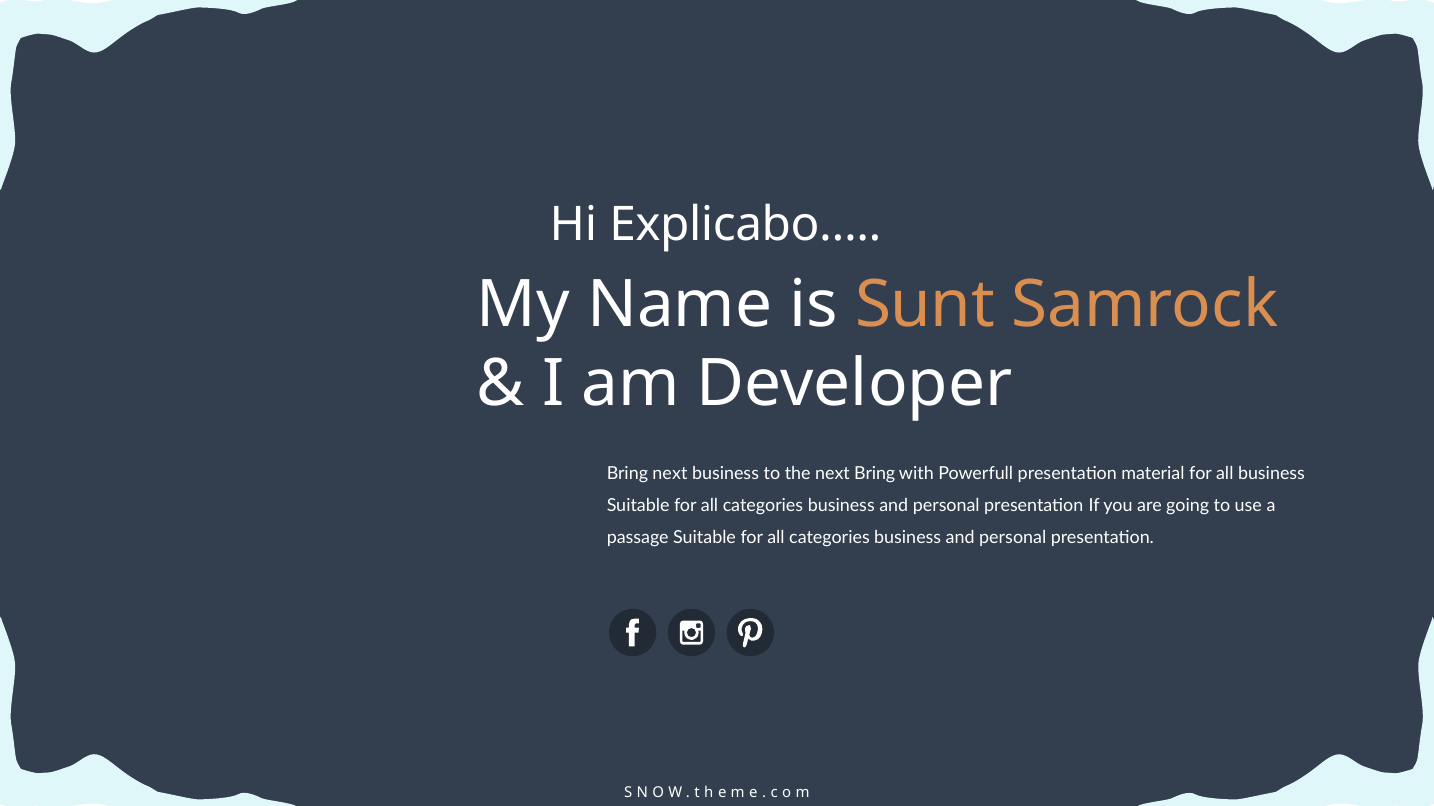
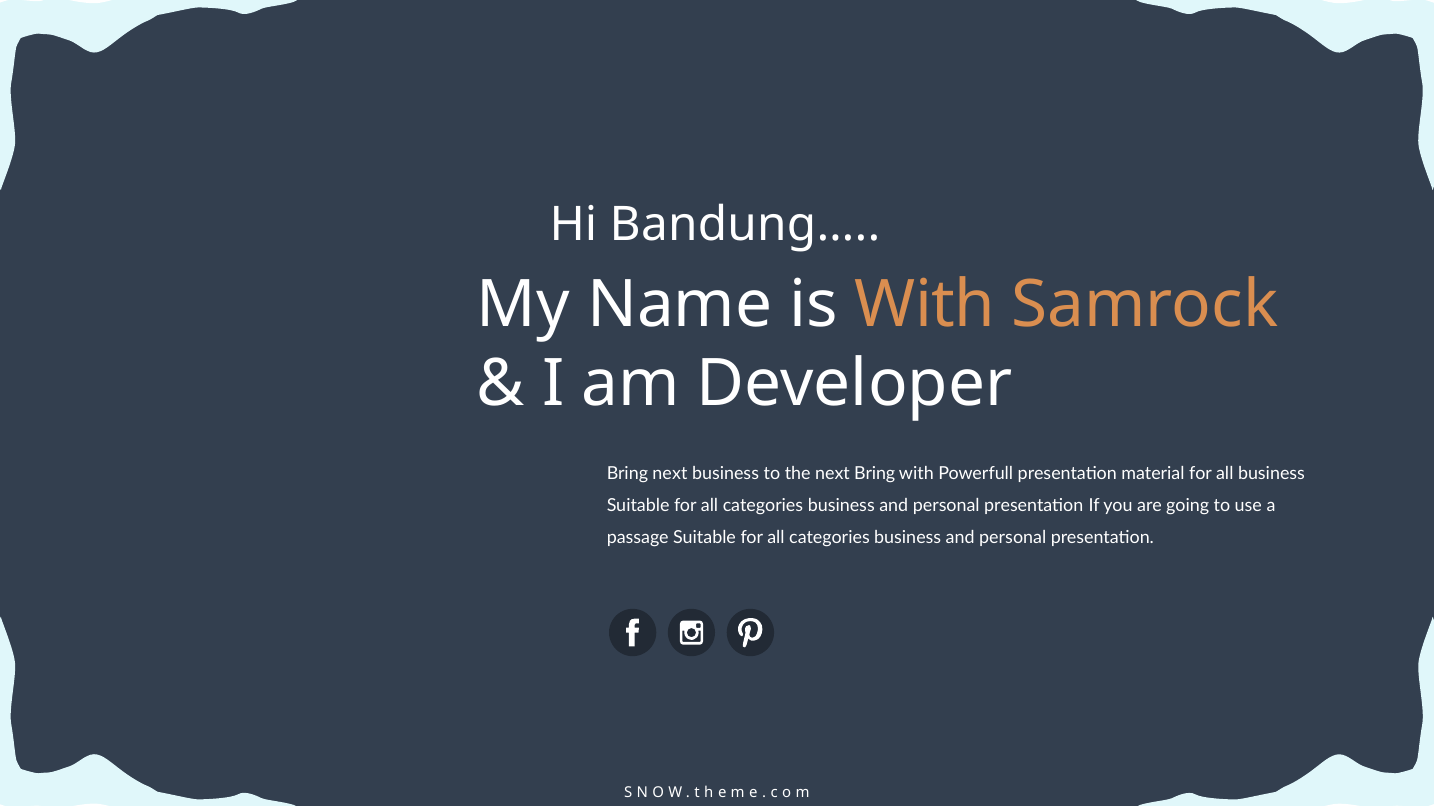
Explicabo…: Explicabo… -> Bandung… (745, 225)
is Sunt: Sunt -> With (925, 305)
